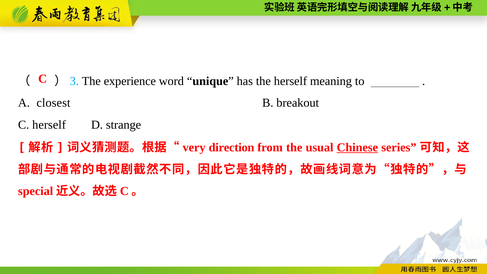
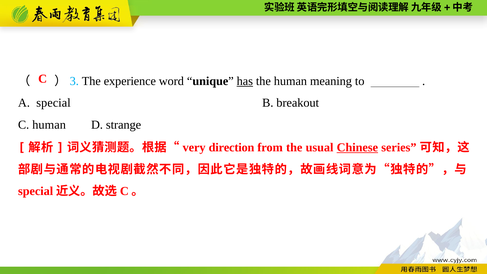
has underline: none -> present (245, 81)
the herself: herself -> human (290, 81)
closest: closest -> special (53, 103)
C herself: herself -> human (49, 125)
